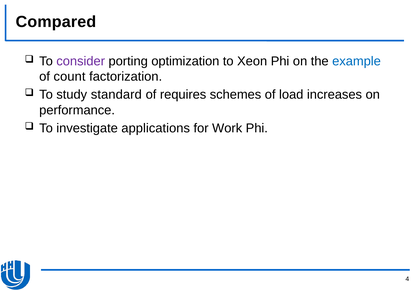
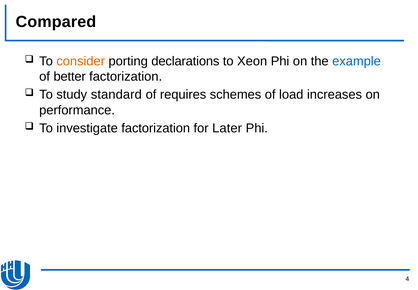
consider colour: purple -> orange (81, 61)
optimization: optimization -> declarations (185, 61)
count: count -> better (70, 76)
investigate applications: applications -> factorization (156, 128)
Work: Work -> Later (227, 128)
